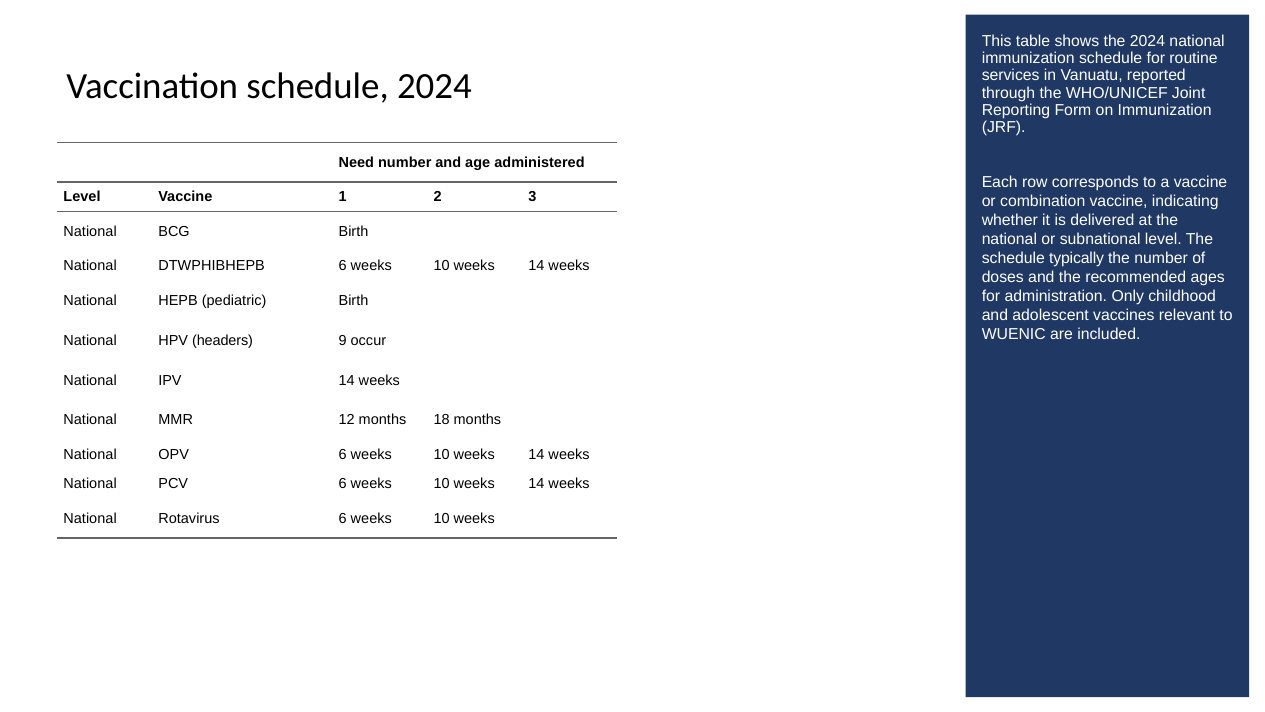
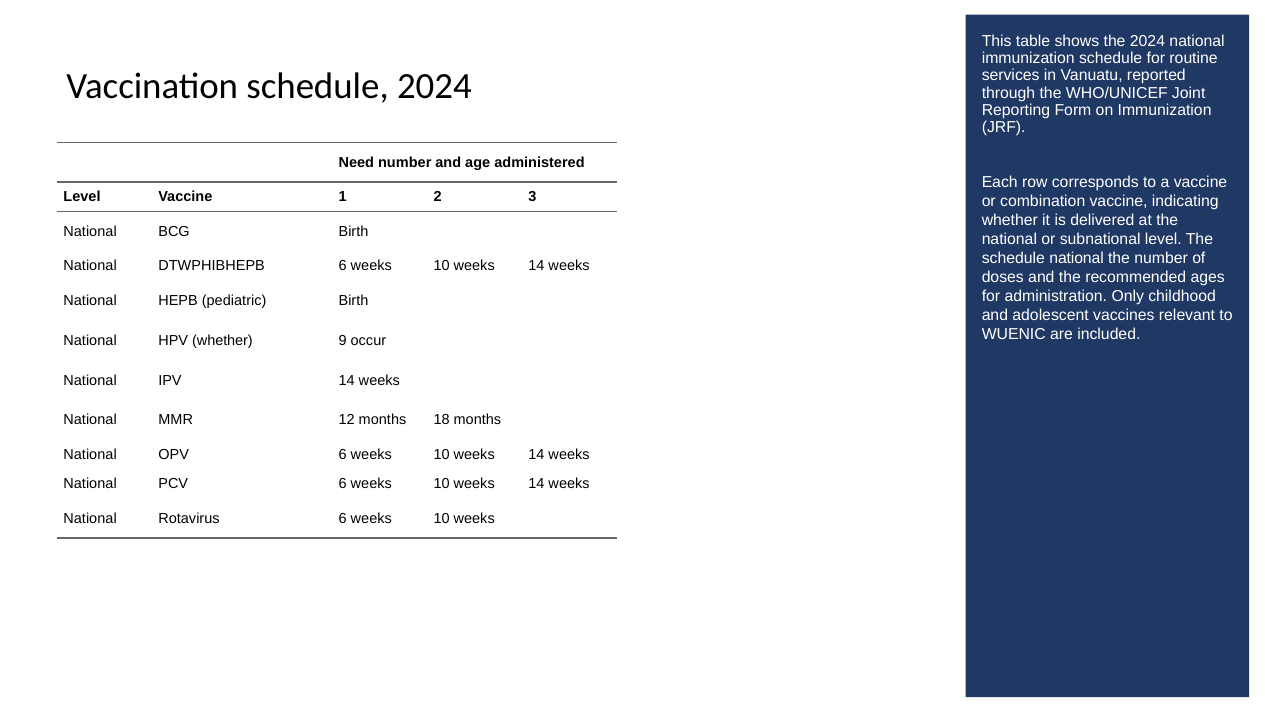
schedule typically: typically -> national (1077, 258)
HPV headers: headers -> whether (222, 340)
